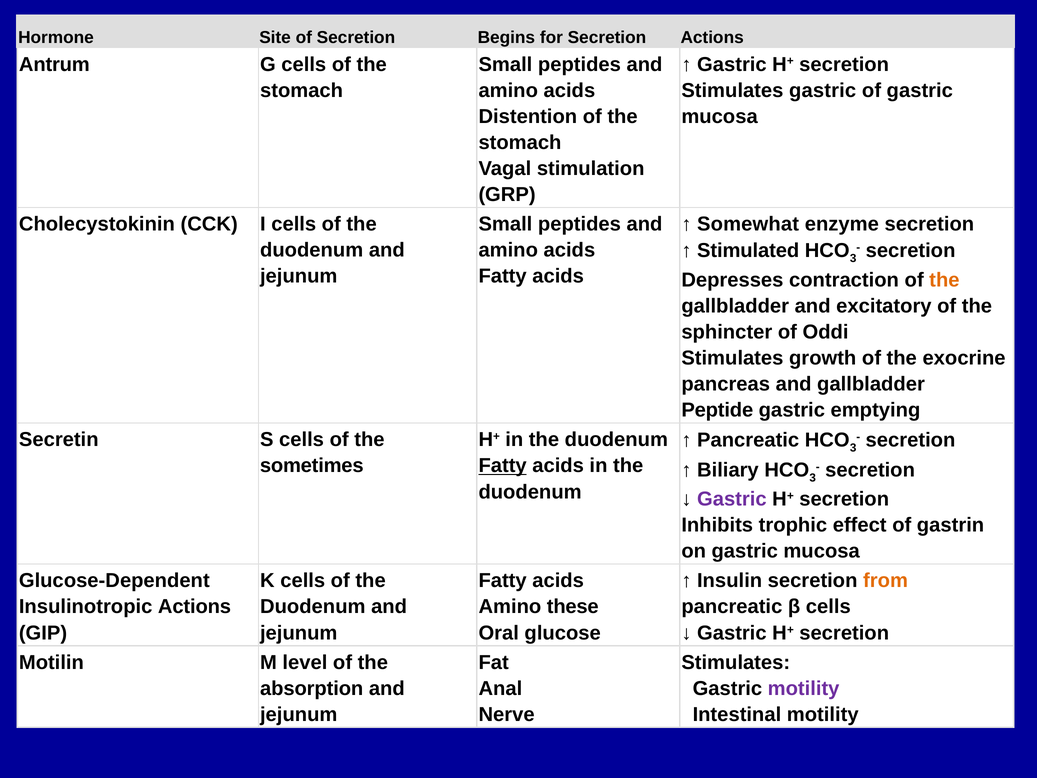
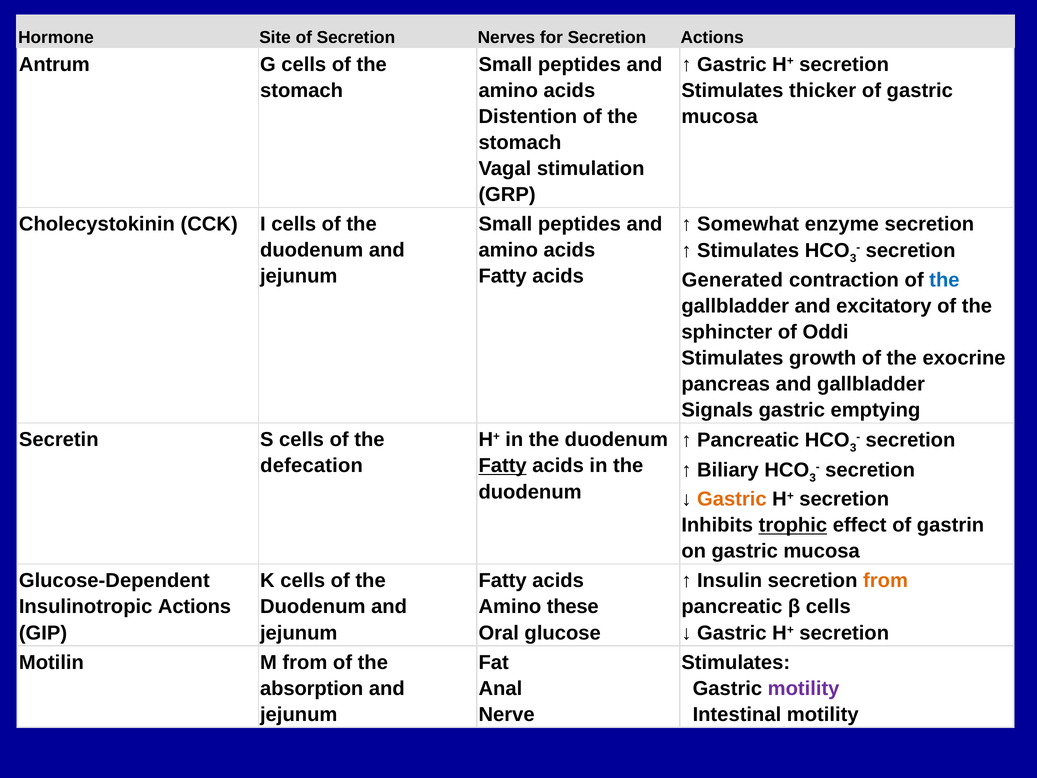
Begins: Begins -> Nerves (506, 37)
gastric: gastric -> thicker (823, 90)
Stimulated: Stimulated -> Stimulates (748, 251)
Depresses: Depresses -> Generated (732, 280)
the colour: orange -> blue (944, 280)
Peptide: Peptide -> Signals (717, 410)
sometimes: sometimes -> defecation (312, 466)
Gastric colour: purple -> orange (732, 499)
trophic underline: none -> present (793, 525)
M level: level -> from (305, 662)
